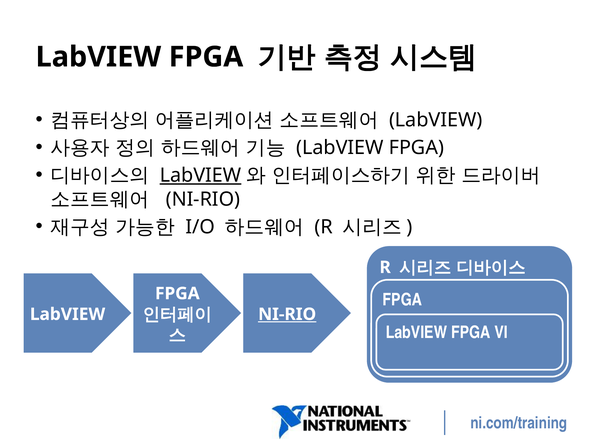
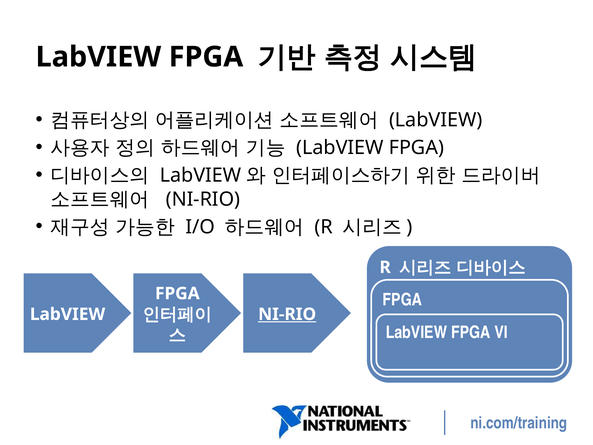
LabVIEW underline: present -> none (201, 175)
